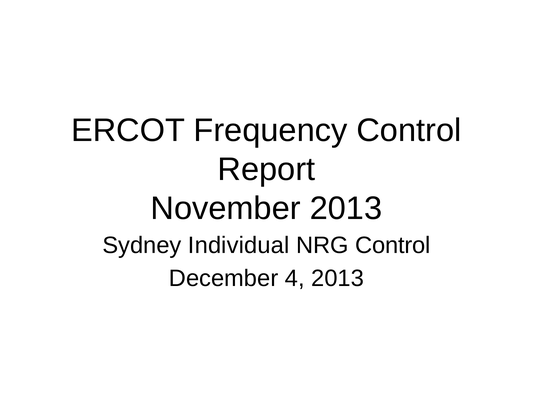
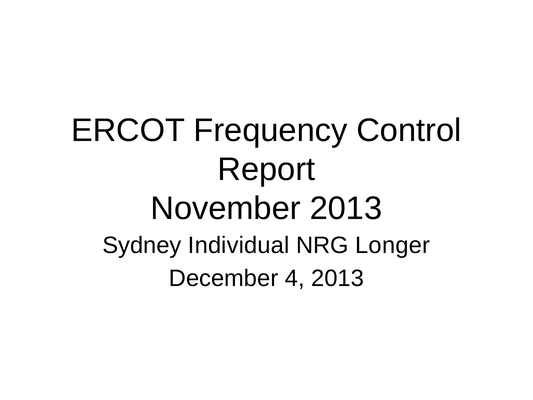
NRG Control: Control -> Longer (393, 245)
